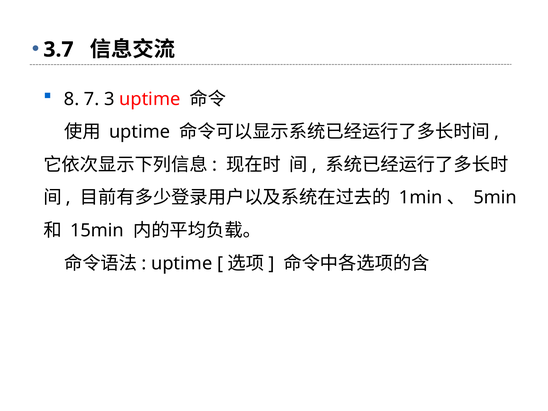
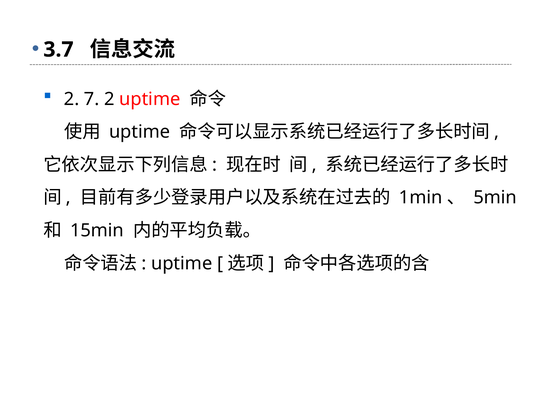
8: 8 -> 2 (72, 99)
7 3: 3 -> 2 (109, 99)
